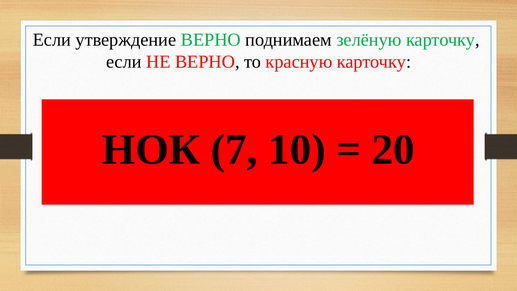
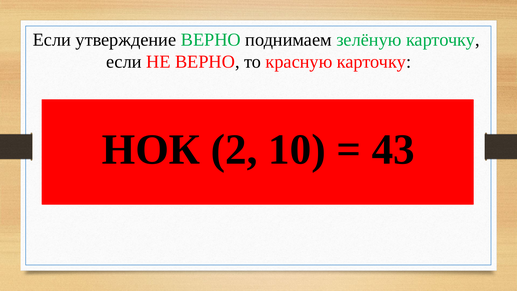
7: 7 -> 2 (234, 150)
20: 20 -> 43 (393, 150)
